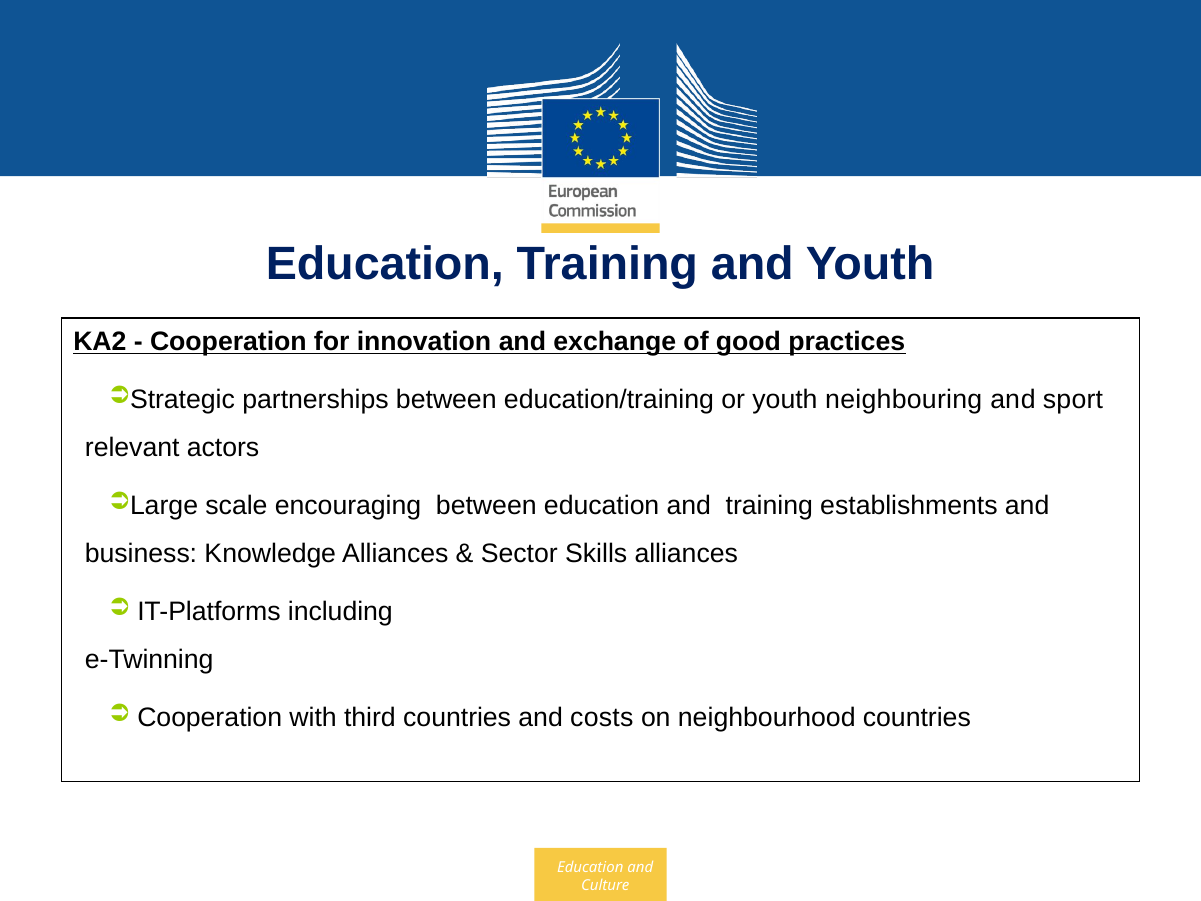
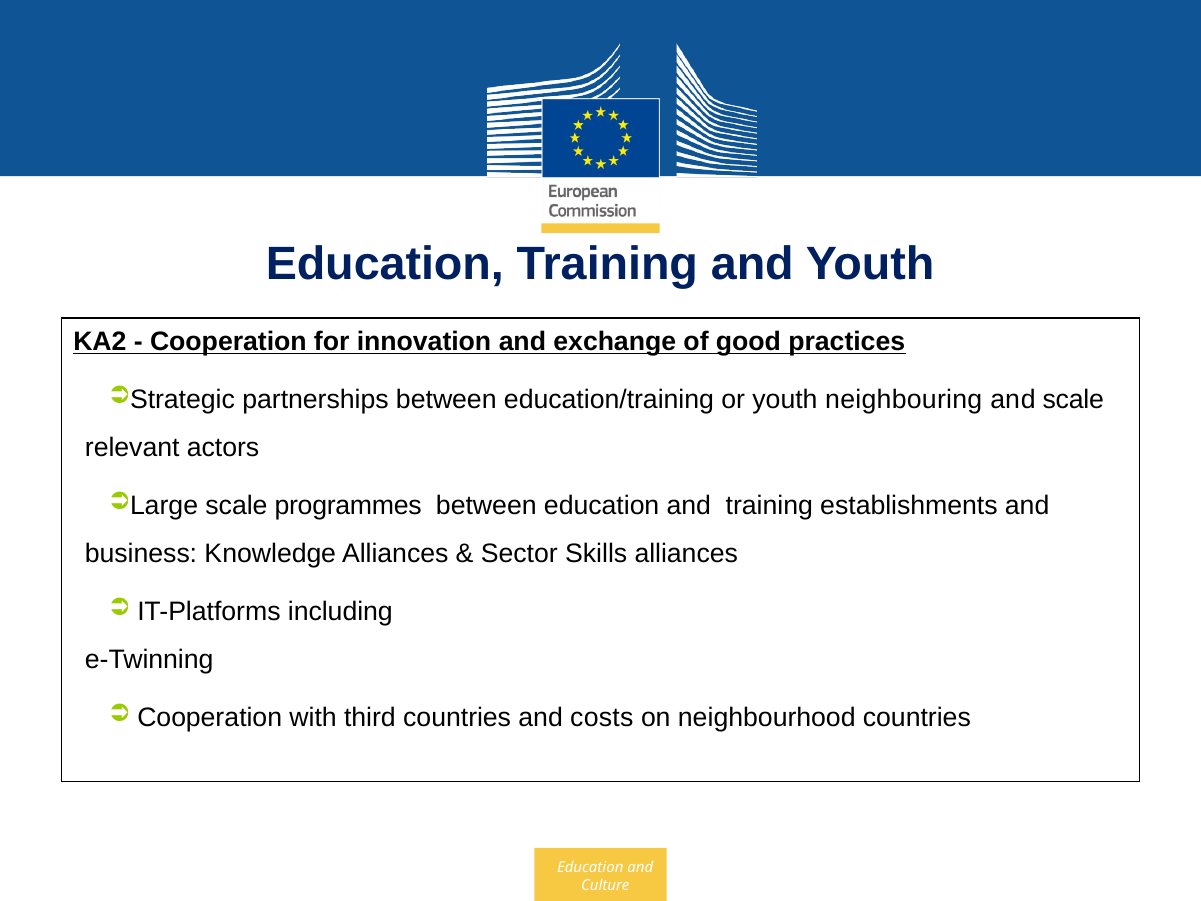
and sport: sport -> scale (1073, 400)
encouraging: encouraging -> programmes (348, 506)
